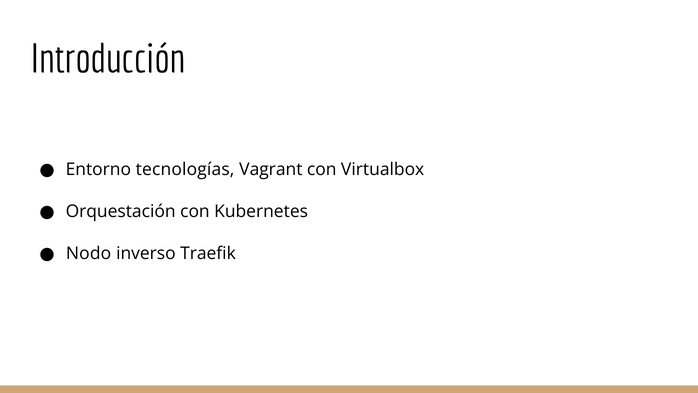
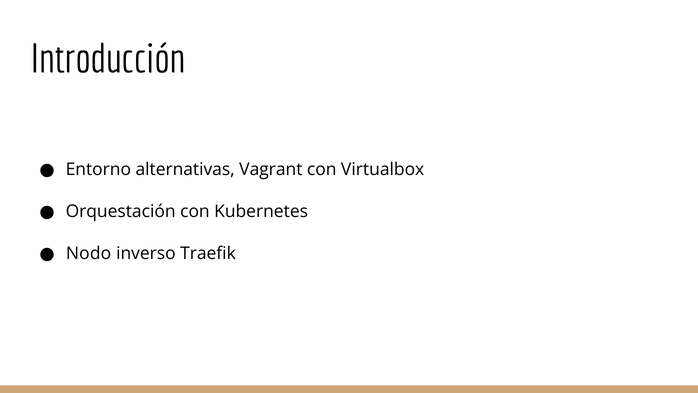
tecnologías: tecnologías -> alternativas (185, 170)
